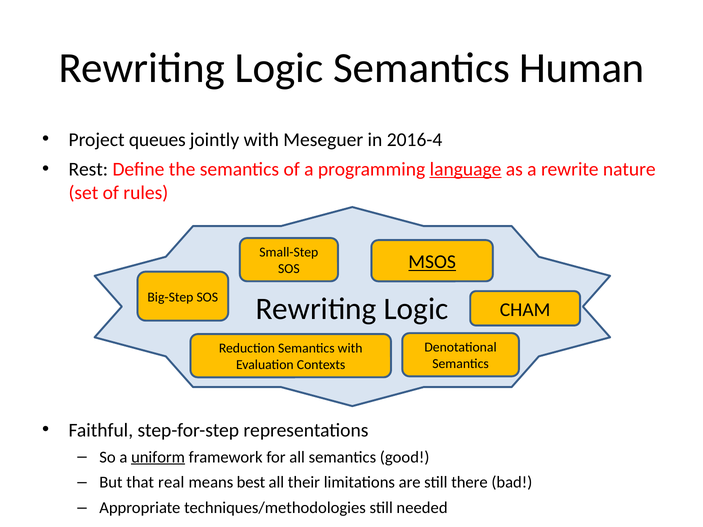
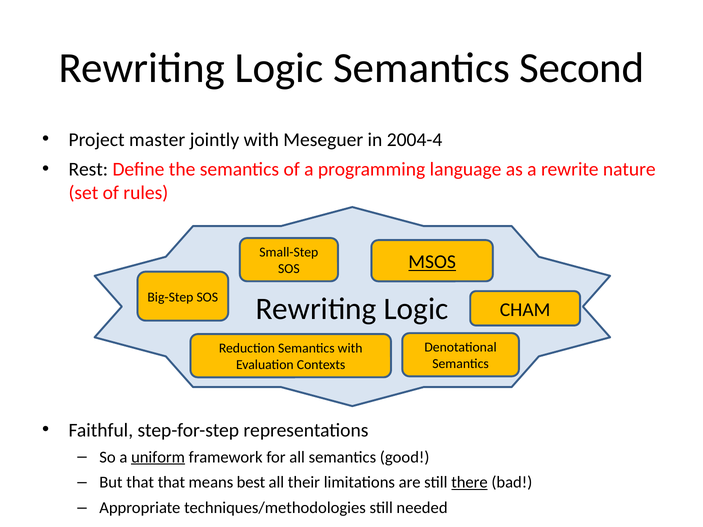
Human: Human -> Second (582, 68)
queues: queues -> master (157, 140)
2016-4: 2016-4 -> 2004-4 (415, 140)
language underline: present -> none (466, 169)
that real: real -> that (171, 483)
there underline: none -> present (469, 483)
